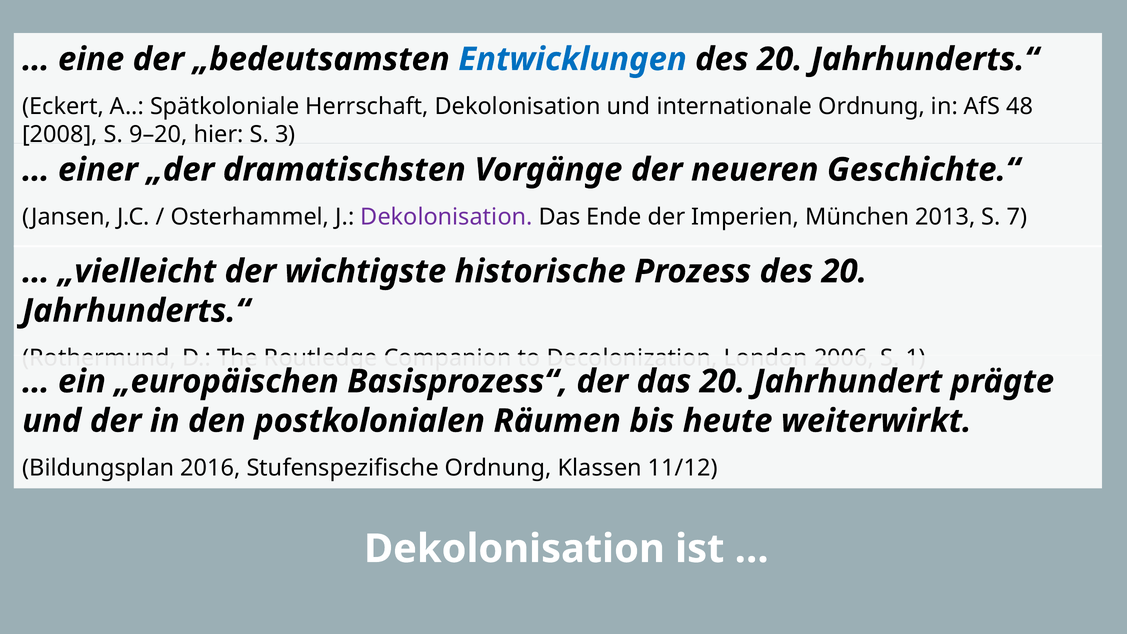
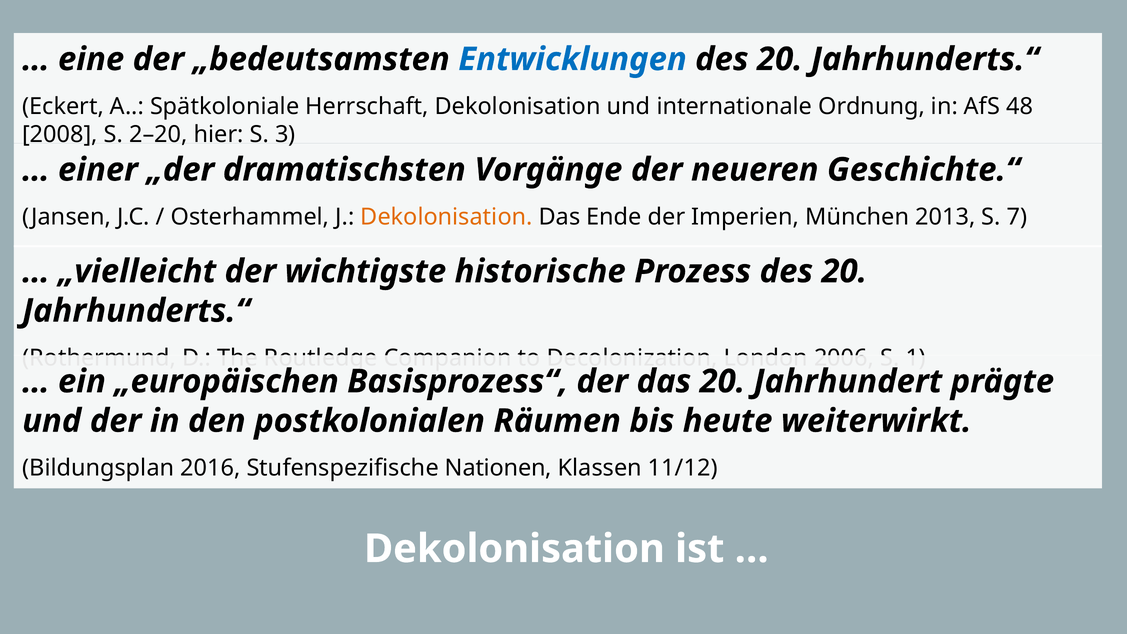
9–20: 9–20 -> 2–20 (158, 135)
Dekolonisation colour: purple -> orange (446, 217)
Stufenspezifische Ordnung: Ordnung -> Nationen (498, 468)
